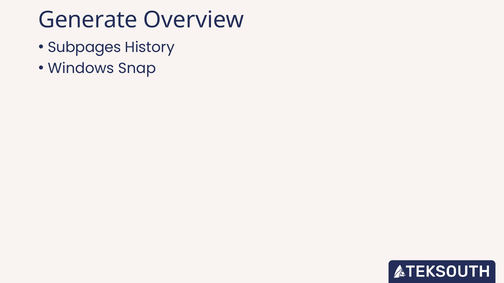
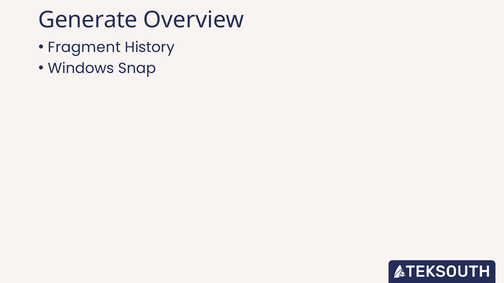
Subpages: Subpages -> Fragment (84, 47)
